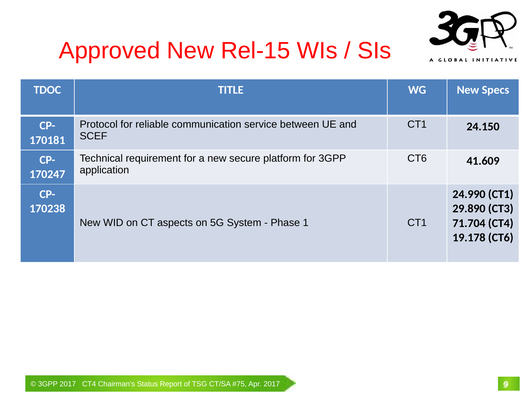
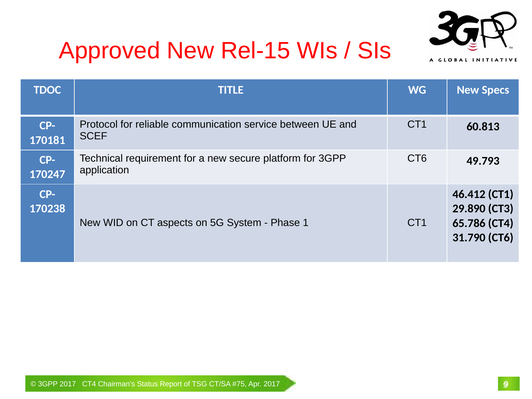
24.150: 24.150 -> 60.813 (483, 127)
41.609: 41.609 -> 49.793 (483, 161)
24.990: 24.990 -> 46.412 (469, 194)
71.704: 71.704 -> 65.786 (469, 223)
19.178: 19.178 -> 31.790 (469, 238)
